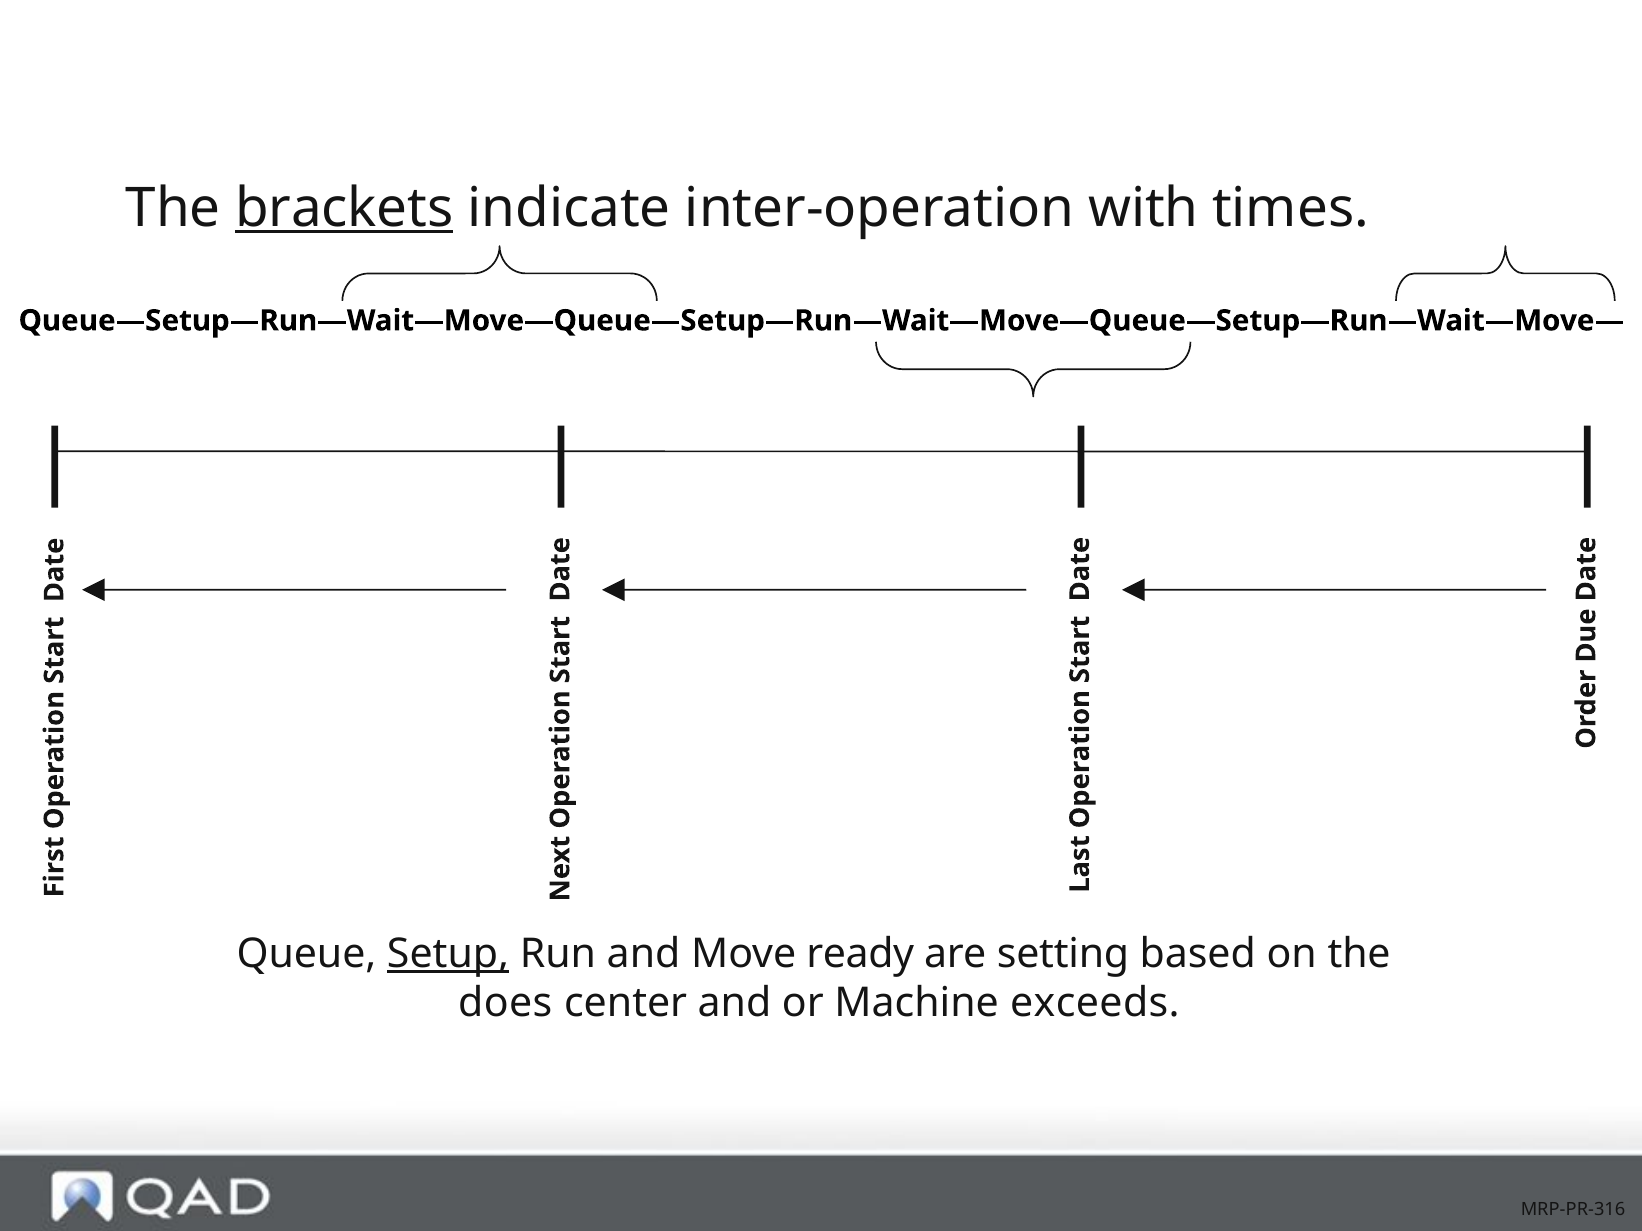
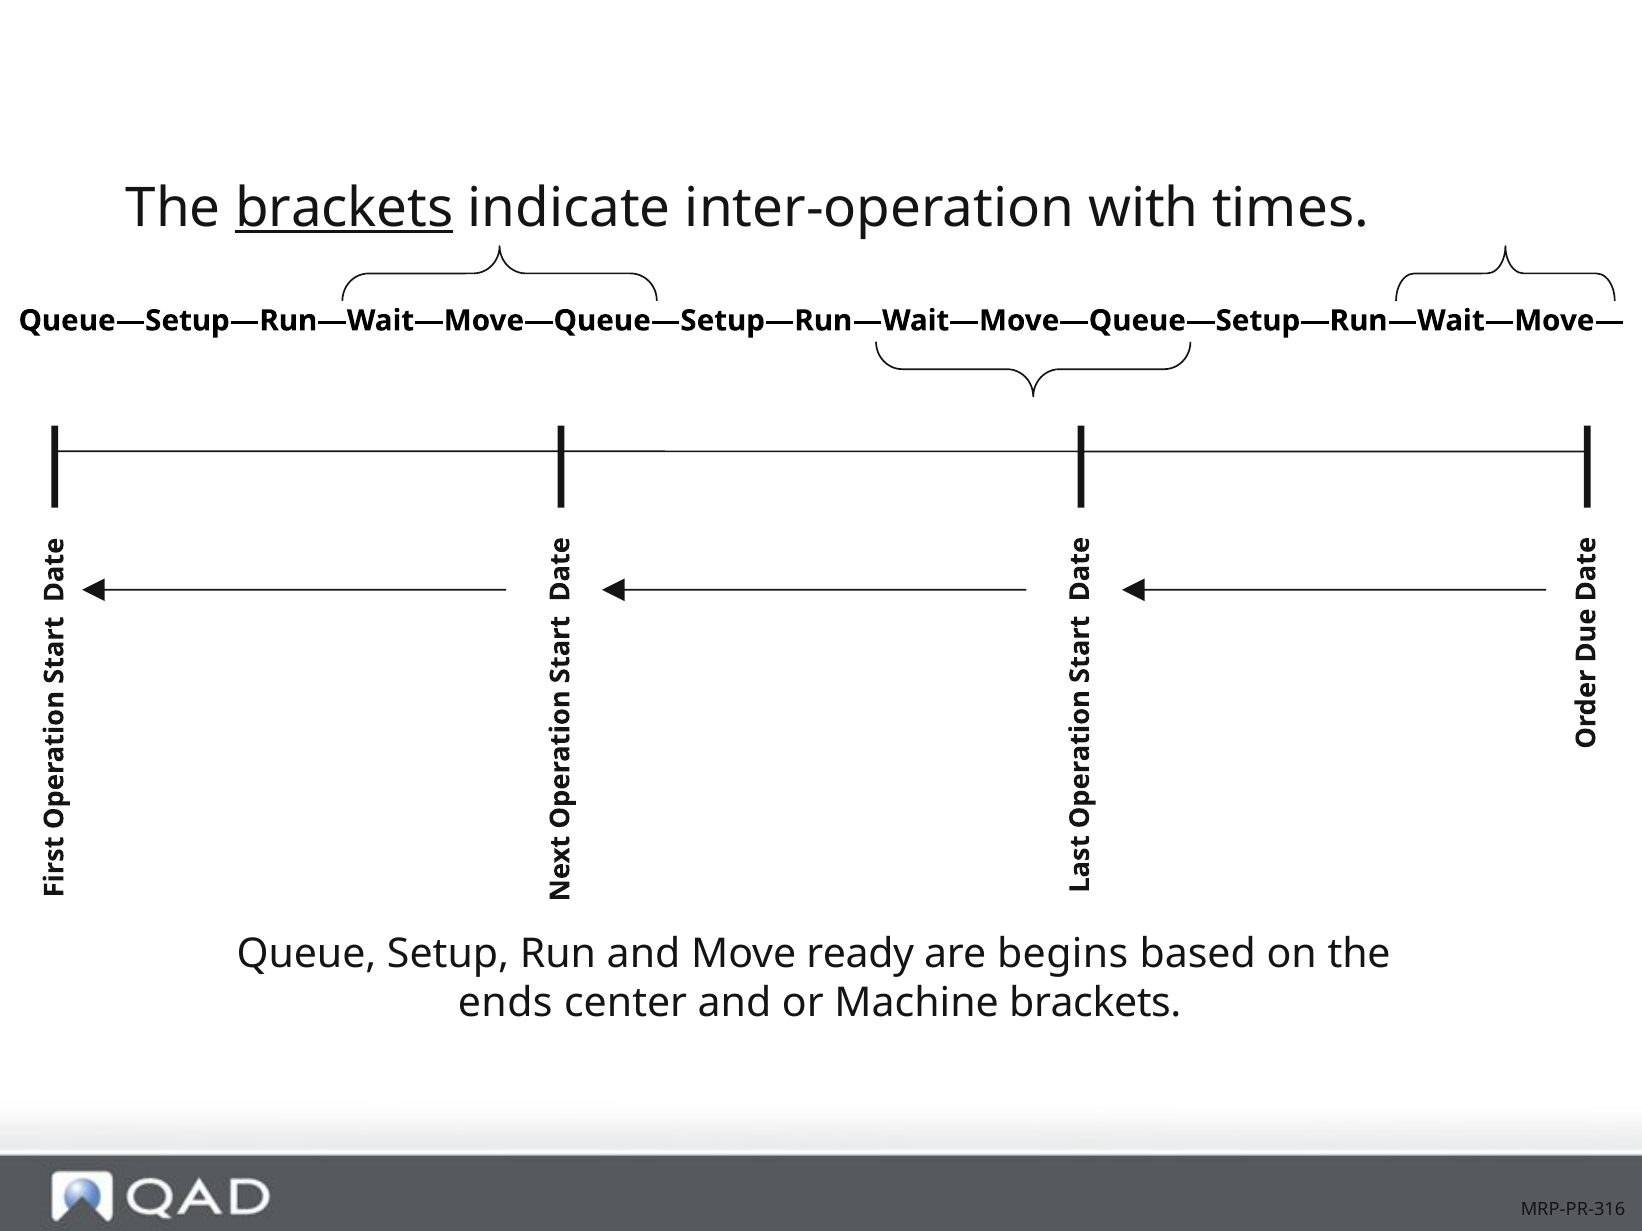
Setup underline: present -> none (448, 954)
setting: setting -> begins (1063, 954)
does: does -> ends (505, 1004)
Machine exceeds: exceeds -> brackets (1095, 1004)
